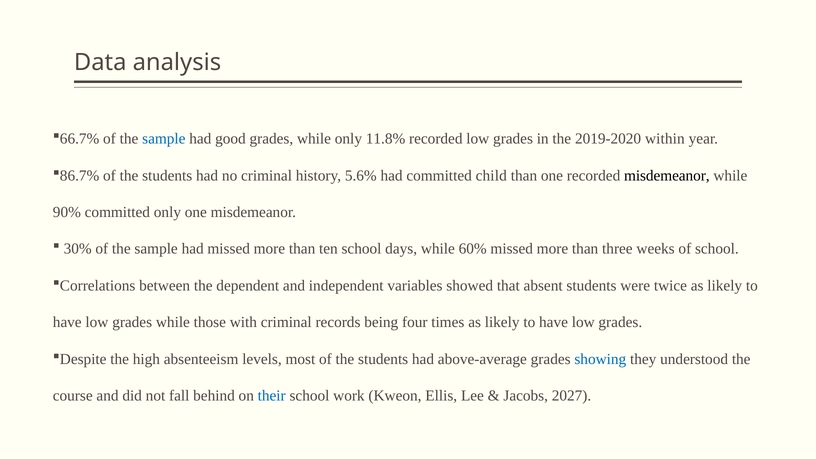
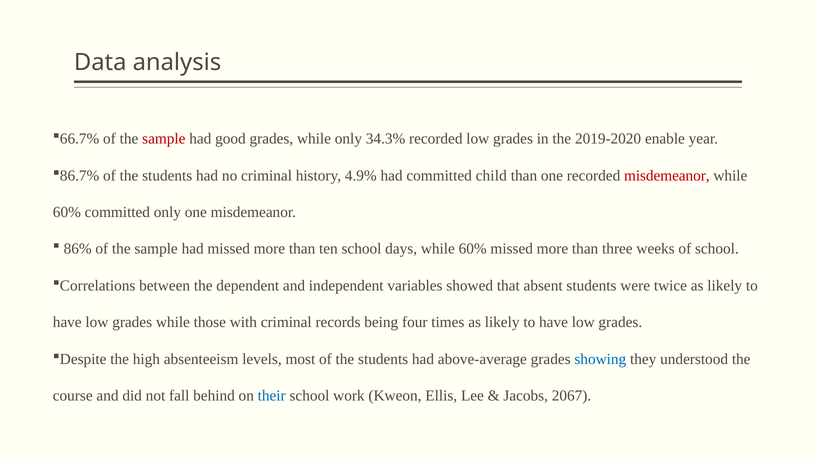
sample colour: blue -> red (164, 139)
11.8%: 11.8% -> 34.3% (386, 139)
within: within -> enable (665, 139)
5.6%: 5.6% -> 4.9% (361, 175)
misdemeanor colour: black -> red (667, 175)
90%: 90% -> 60% (67, 212)
30%: 30% -> 86% (78, 249)
2027: 2027 -> 2067 (572, 396)
